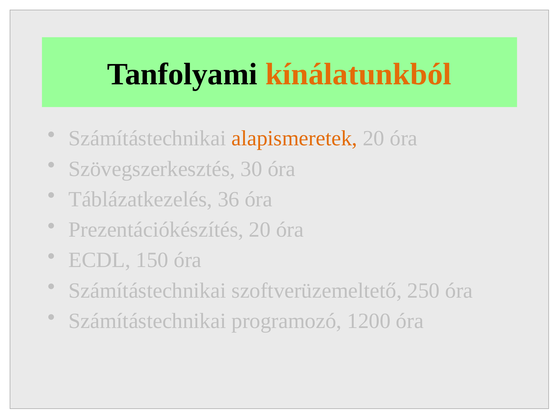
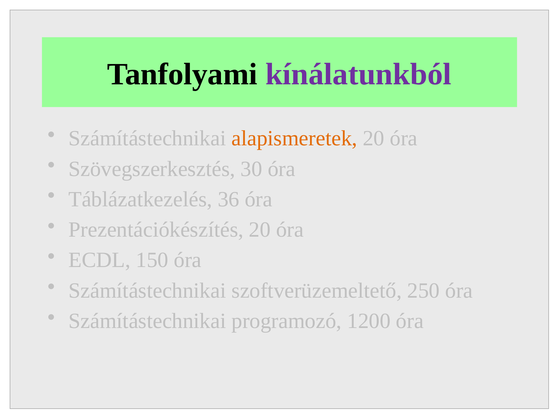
kínálatunkból colour: orange -> purple (358, 74)
